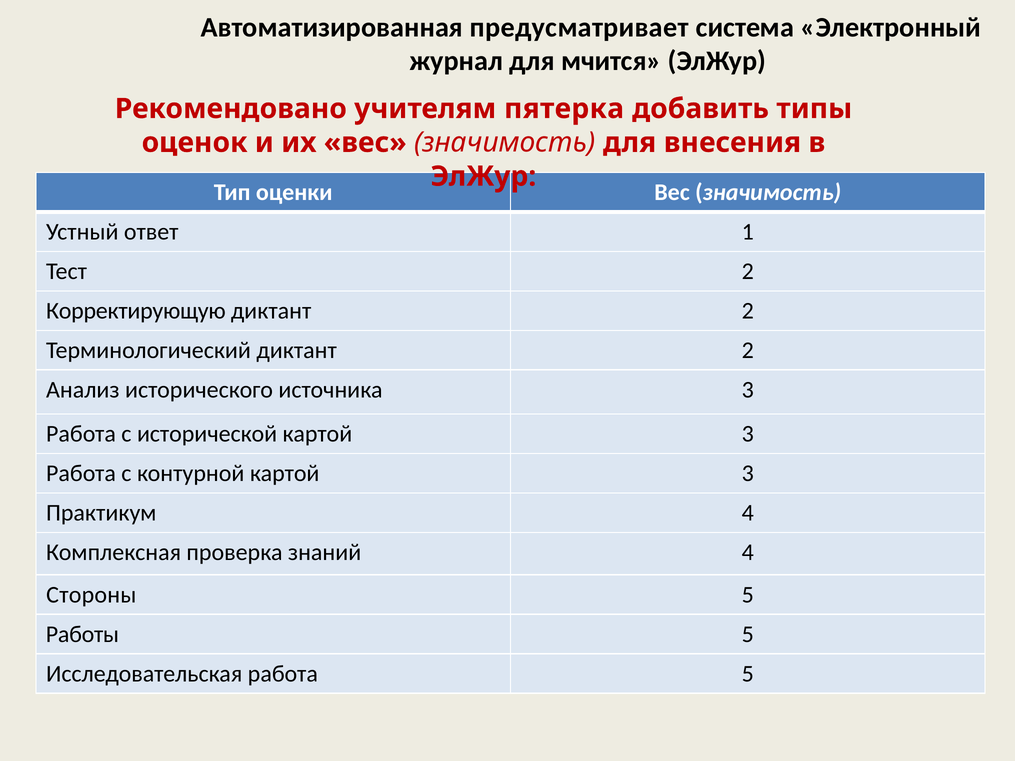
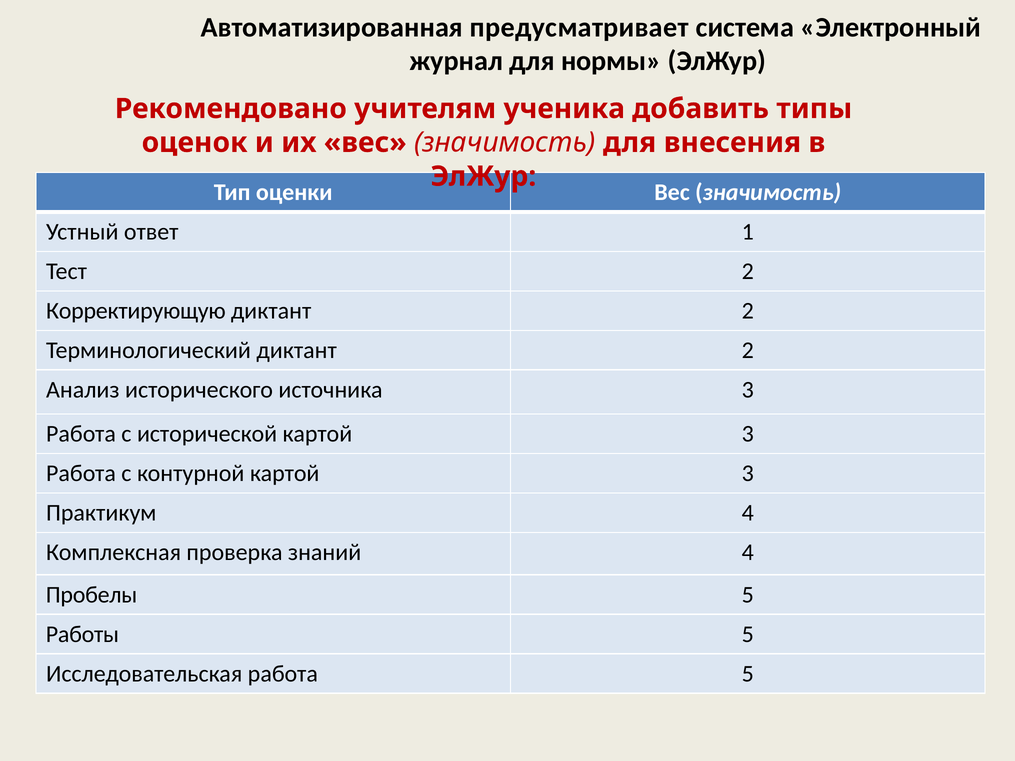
мчится: мчится -> нормы (611, 61)
пятерка: пятерка -> ученика (564, 109)
Стороны: Стороны -> Пробелы (92, 595)
